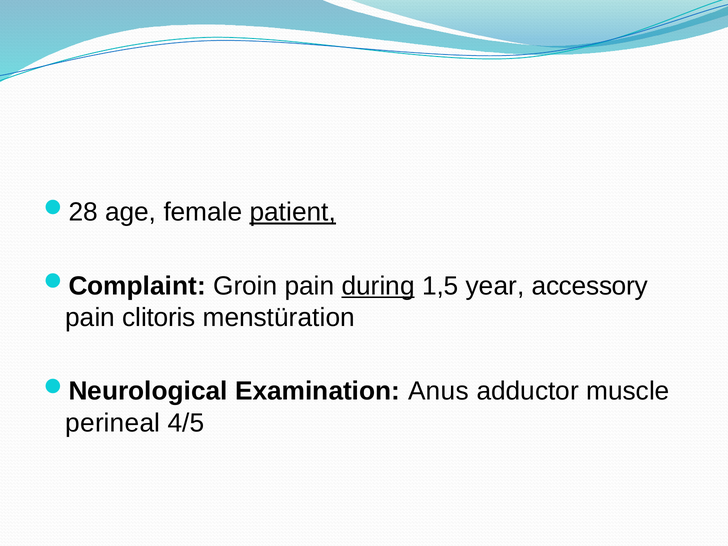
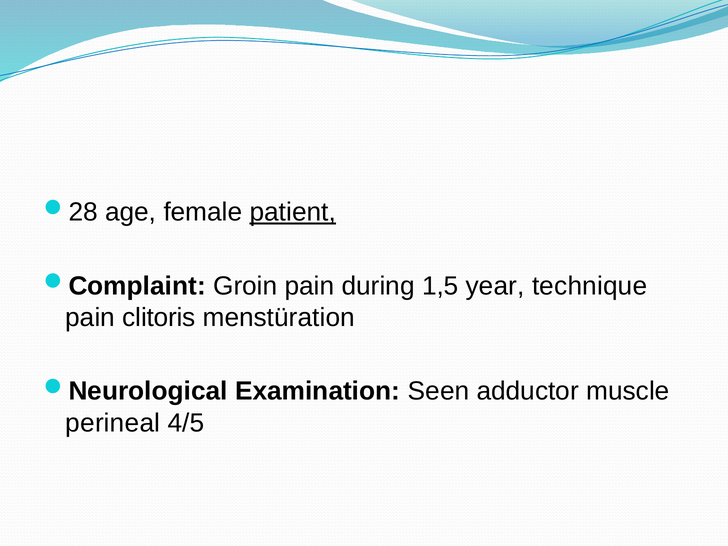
during underline: present -> none (378, 286)
accessory: accessory -> technique (590, 286)
Anus: Anus -> Seen (439, 391)
